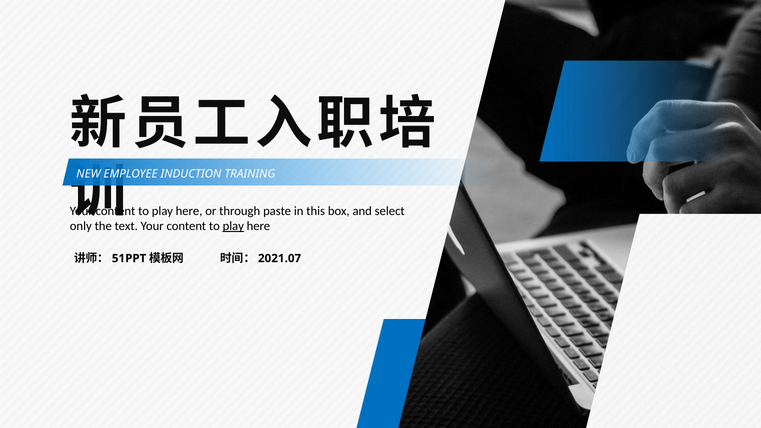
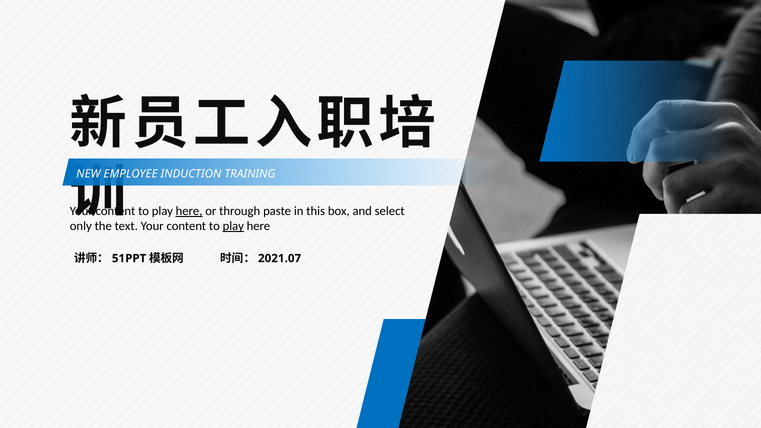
here underline: none -> present (189, 211)
